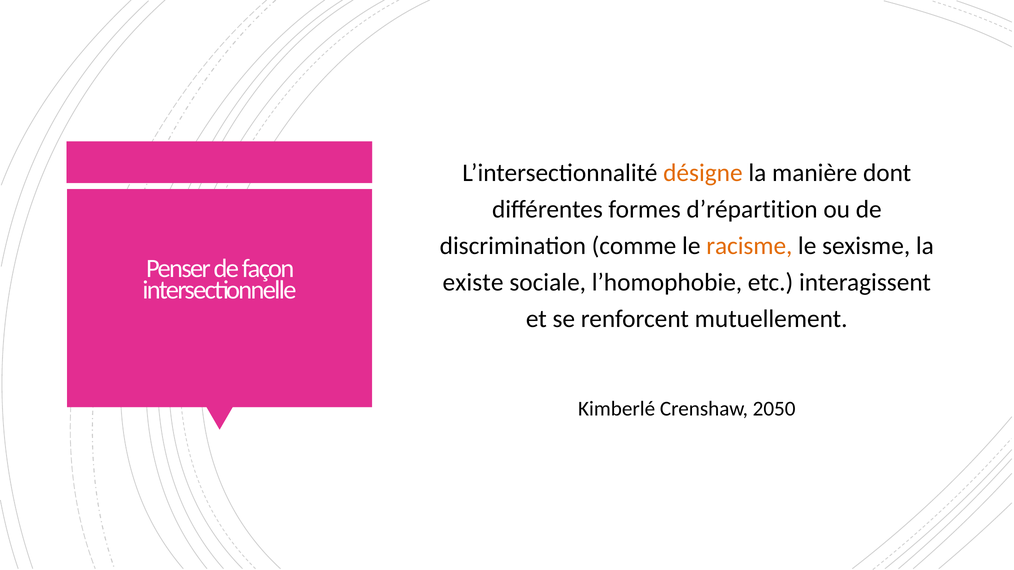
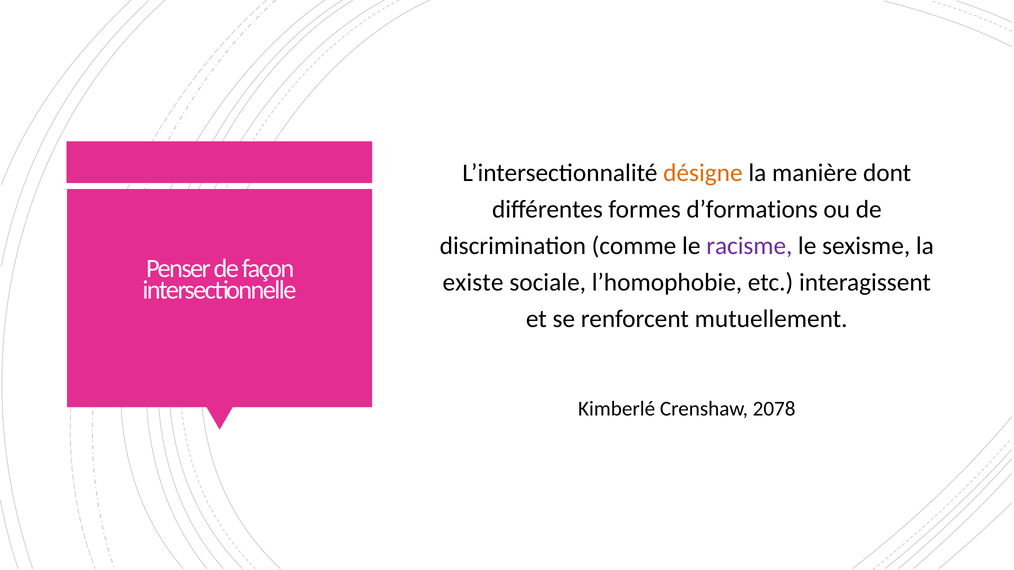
d’répartition: d’répartition -> d’formations (752, 209)
racisme colour: orange -> purple (749, 246)
2050: 2050 -> 2078 (774, 409)
